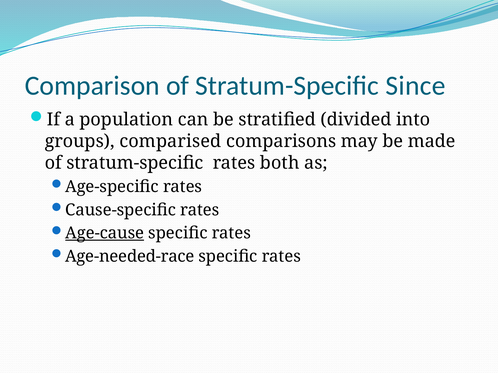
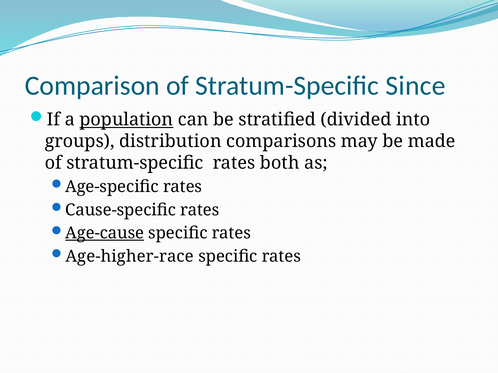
population underline: none -> present (126, 120)
comparised: comparised -> distribution (170, 141)
Age-needed-race: Age-needed-race -> Age-higher-race (130, 257)
